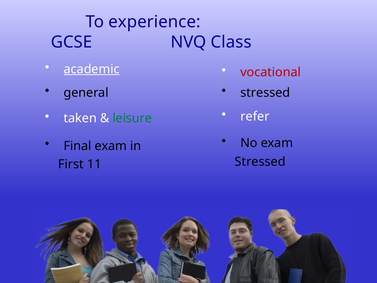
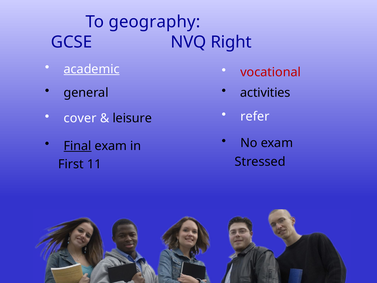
experience: experience -> geography (154, 22)
Class: Class -> Right (231, 42)
stressed: stressed -> activities (265, 93)
taken: taken -> cover (80, 118)
leisure colour: green -> black (132, 118)
Final underline: none -> present (78, 146)
